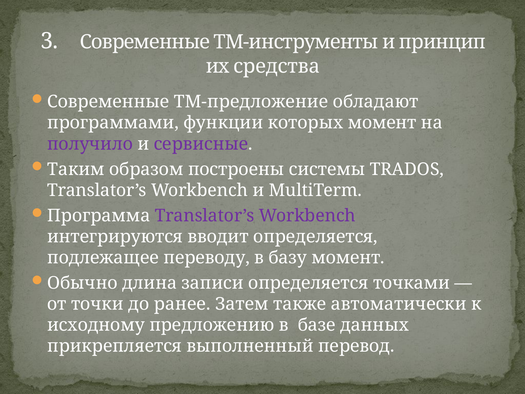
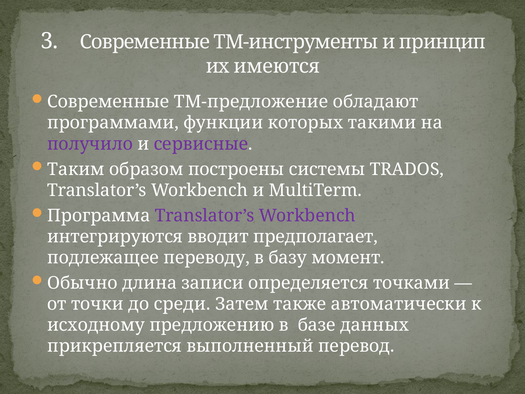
средства: средства -> имеются (277, 66)
которых момент: момент -> такими (382, 123)
вводит определяется: определяется -> предполагает (316, 237)
ранее: ранее -> среди (182, 304)
